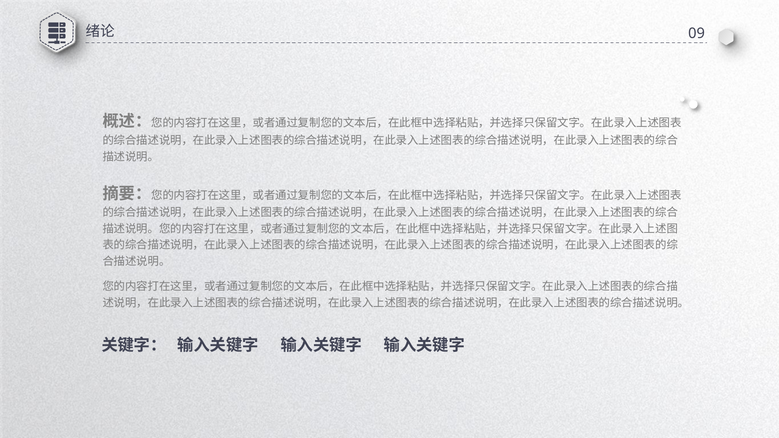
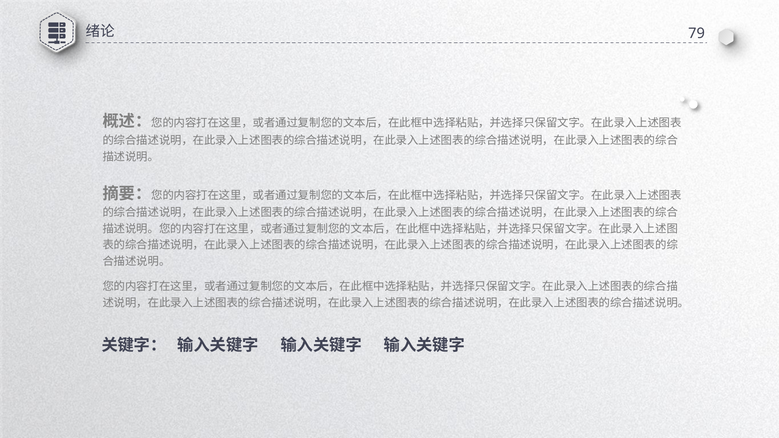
09: 09 -> 79 (697, 33)
